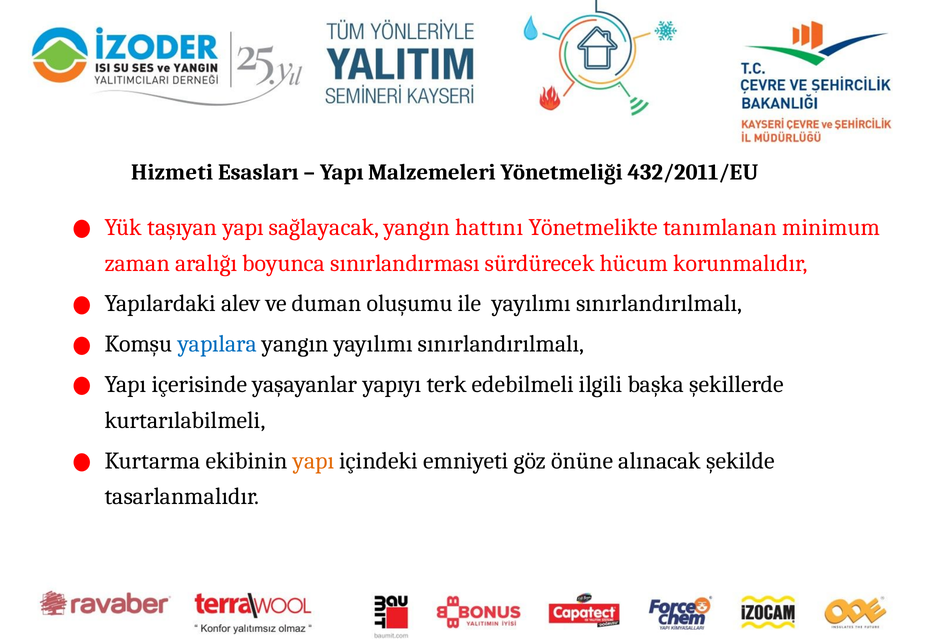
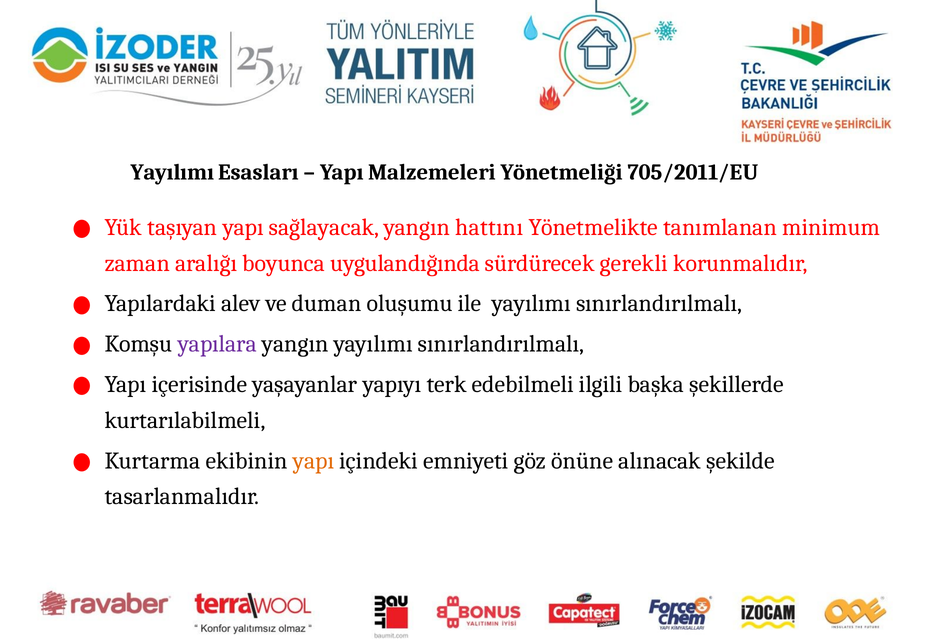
Hizmeti: Hizmeti -> Yayılımı (172, 172)
432/2011/EU: 432/2011/EU -> 705/2011/EU (693, 172)
sınırlandırması: sınırlandırması -> uygulandığında (405, 263)
hücum: hücum -> gerekli (634, 263)
yapılara colour: blue -> purple (217, 344)
